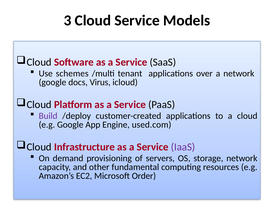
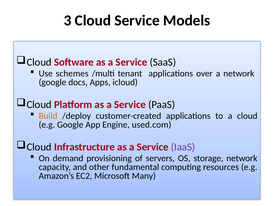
Virus: Virus -> Apps (100, 82)
Build colour: purple -> orange (48, 116)
Order: Order -> Many (144, 176)
